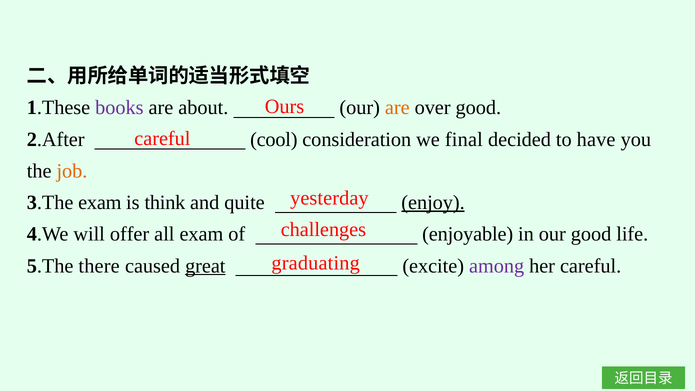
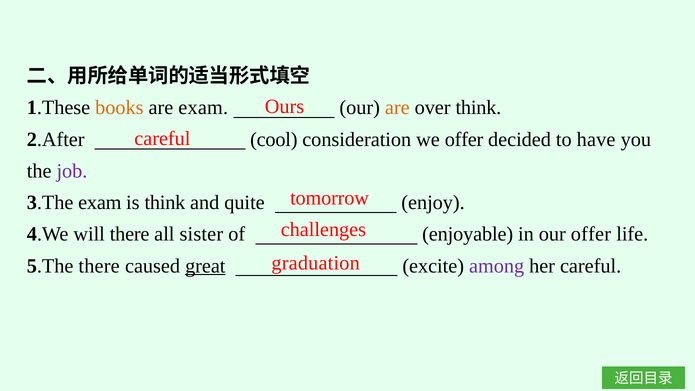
books colour: purple -> orange (119, 108)
are about: about -> exam (203, 108)
over good: good -> think (478, 108)
we final: final -> offer (464, 139)
job colour: orange -> purple (72, 171)
yesterday: yesterday -> tomorrow (330, 198)
enjoy underline: present -> none (433, 203)
will offer: offer -> there (130, 234)
all exam: exam -> sister (201, 234)
our good: good -> offer (591, 234)
graduating: graduating -> graduation (316, 263)
